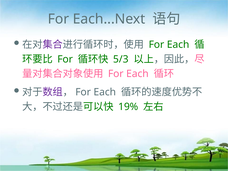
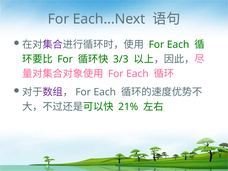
5/3: 5/3 -> 3/3 (121, 59)
19%: 19% -> 21% (128, 107)
